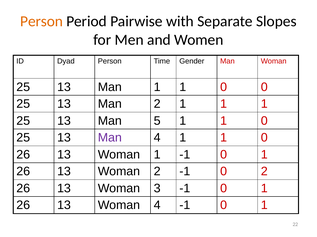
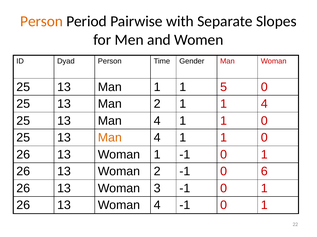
Man 1 1 0: 0 -> 5 (224, 87)
1 1 1: 1 -> 4 (264, 104)
5: 5 -> 4 (157, 121)
Man colour: purple -> orange (110, 138)
0 2: 2 -> 6 (264, 172)
